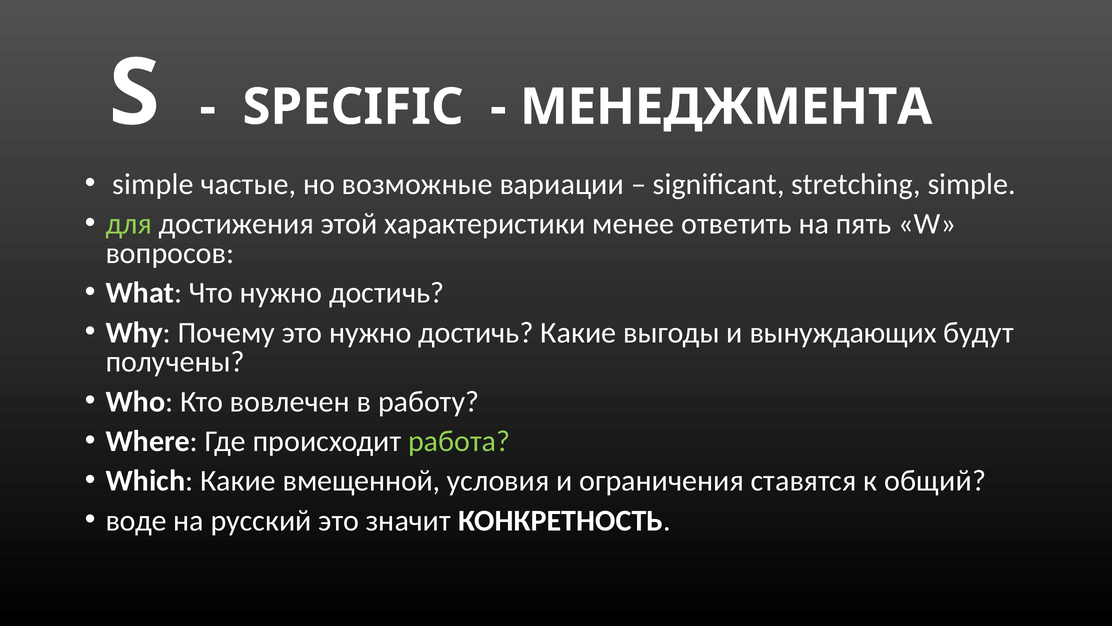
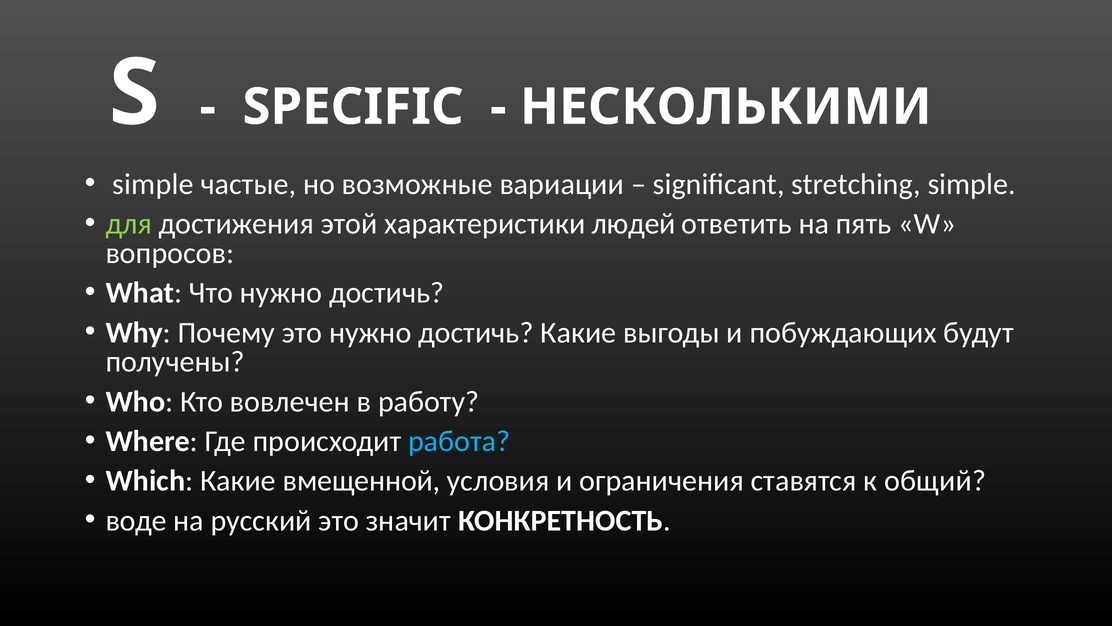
МЕНЕДЖМЕНТА: МЕНЕДЖМЕНТА -> НЕСКОЛЬКИМИ (726, 107)
менее: менее -> людей (634, 224)
вынуждающих: вынуждающих -> побуждающих (843, 332)
работа colour: light green -> light blue (459, 441)
